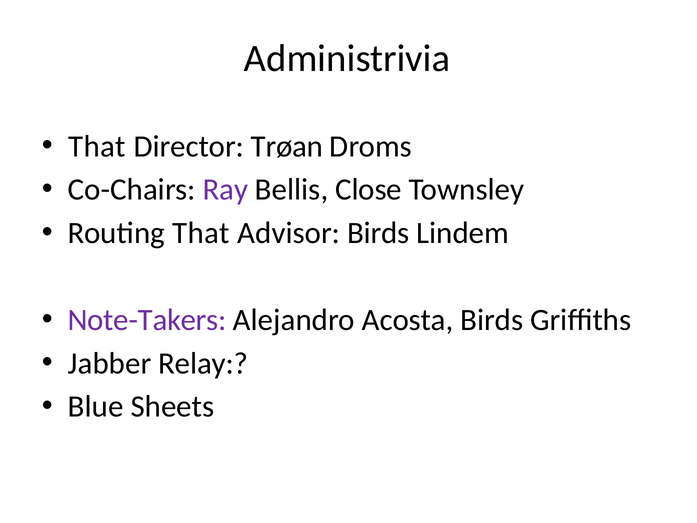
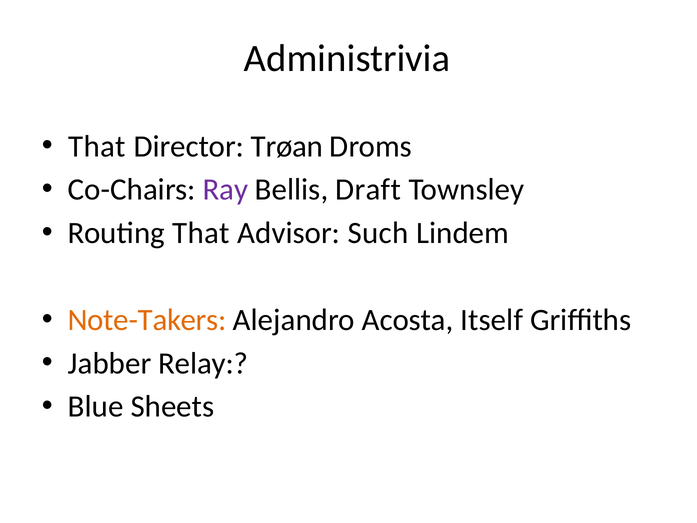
Close: Close -> Draft (368, 190)
Advisor Birds: Birds -> Such (378, 233)
Note-Takers colour: purple -> orange (147, 320)
Acosta Birds: Birds -> Itself (492, 320)
